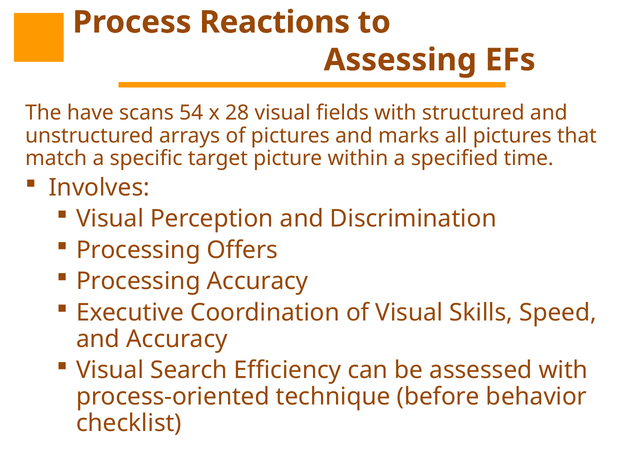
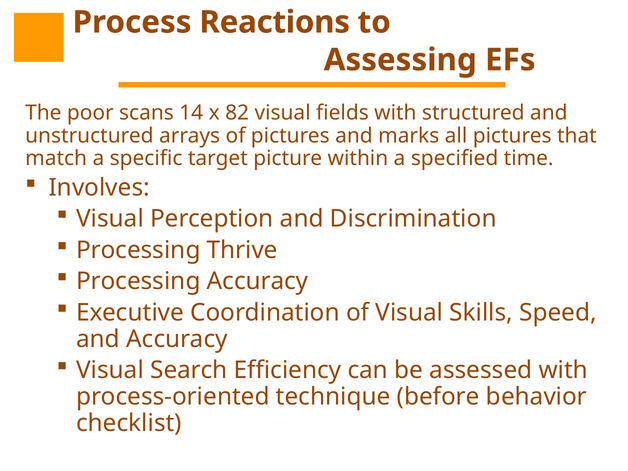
have: have -> poor (90, 113)
54: 54 -> 14 (191, 113)
28: 28 -> 82 (237, 113)
Offers: Offers -> Thrive (242, 250)
